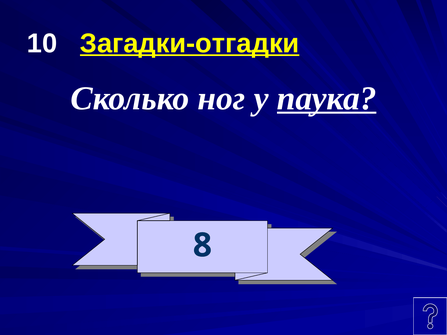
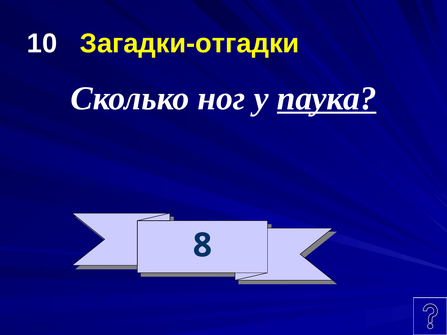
Загадки-отгадки underline: present -> none (190, 43)
